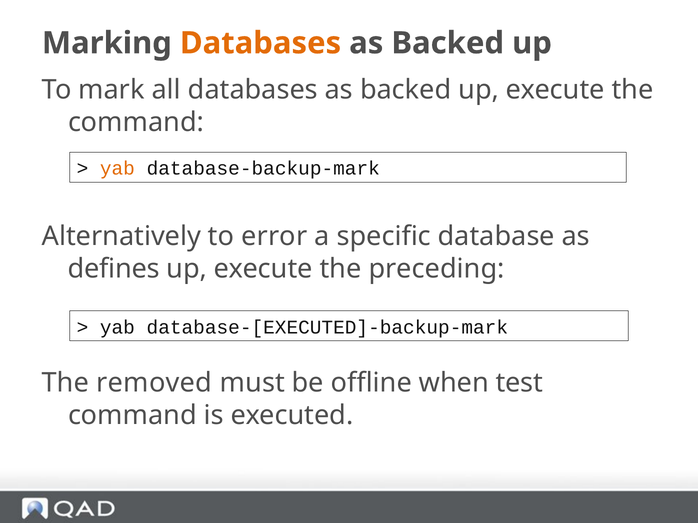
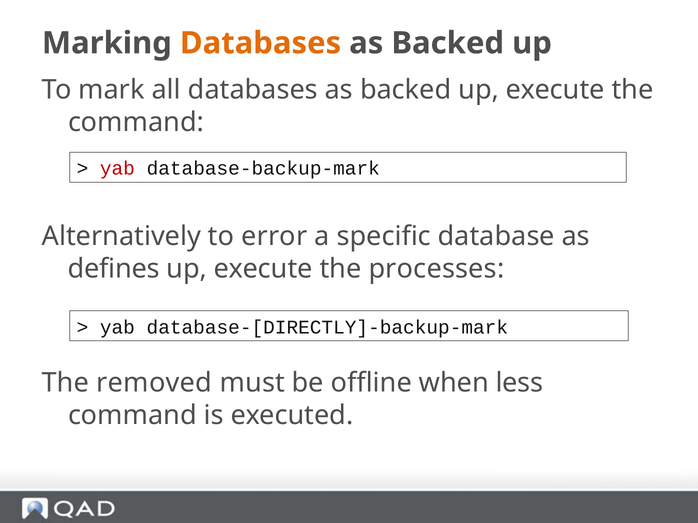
yab colour: orange -> red (117, 169)
preceding: preceding -> processes (437, 269)
database-[EXECUTED]-backup-mark: database-[EXECUTED]-backup-mark -> database-[DIRECTLY]-backup-mark (327, 328)
test: test -> less (519, 383)
